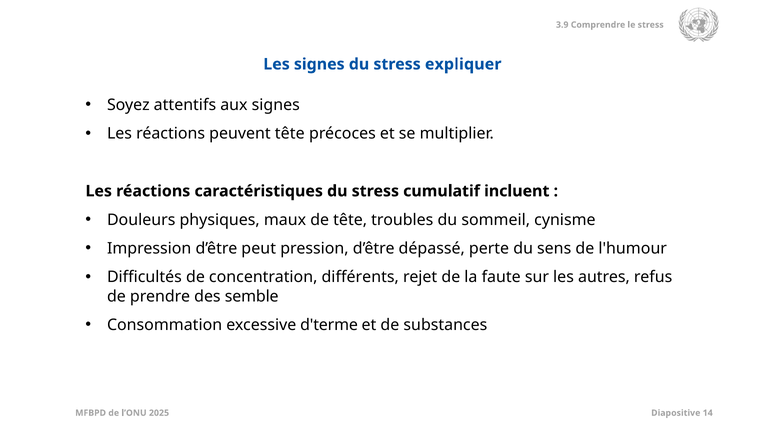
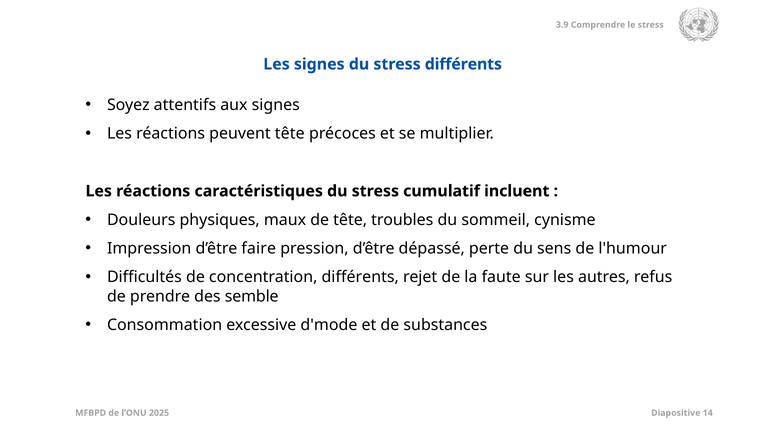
stress expliquer: expliquer -> différents (463, 64)
peut: peut -> faire (259, 249)
d'terme: d'terme -> d'mode (329, 325)
